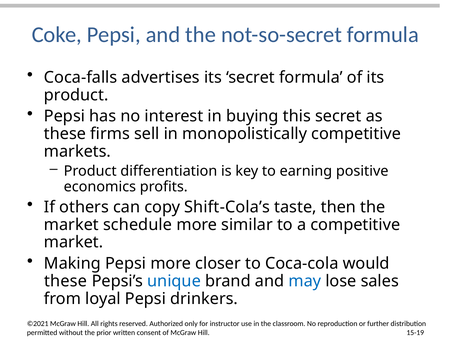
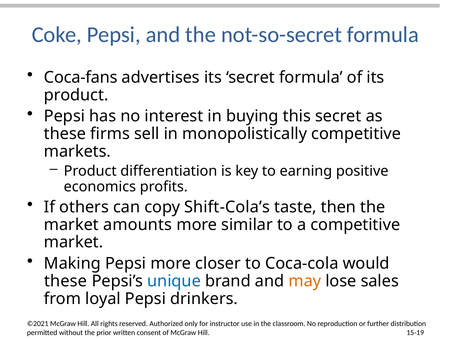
Coca-falls: Coca-falls -> Coca-fans (81, 77)
schedule: schedule -> amounts (138, 224)
may colour: blue -> orange (305, 280)
